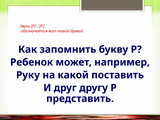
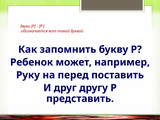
какой: какой -> перед (73, 75)
